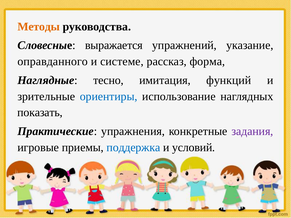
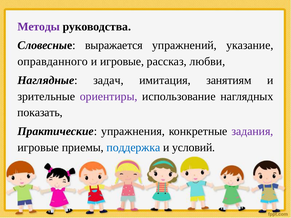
Методы colour: orange -> purple (39, 27)
и системе: системе -> игровые (122, 62)
форма: форма -> любви (207, 62)
тесно: тесно -> задач (108, 80)
функций: функций -> занятиям (229, 80)
ориентиры colour: blue -> purple (109, 96)
